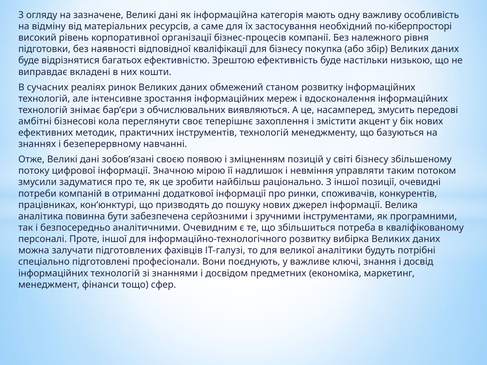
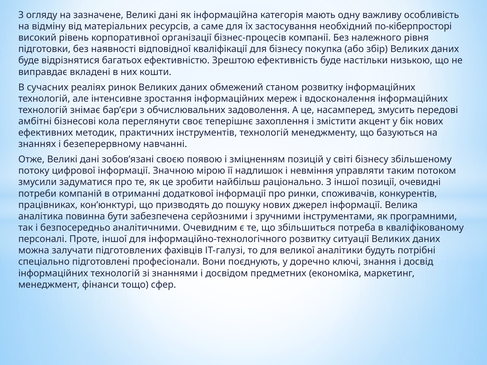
виявляються: виявляються -> задоволення (259, 110)
вибірка: вибірка -> ситуації (351, 239)
важливе: важливе -> доречно (310, 262)
